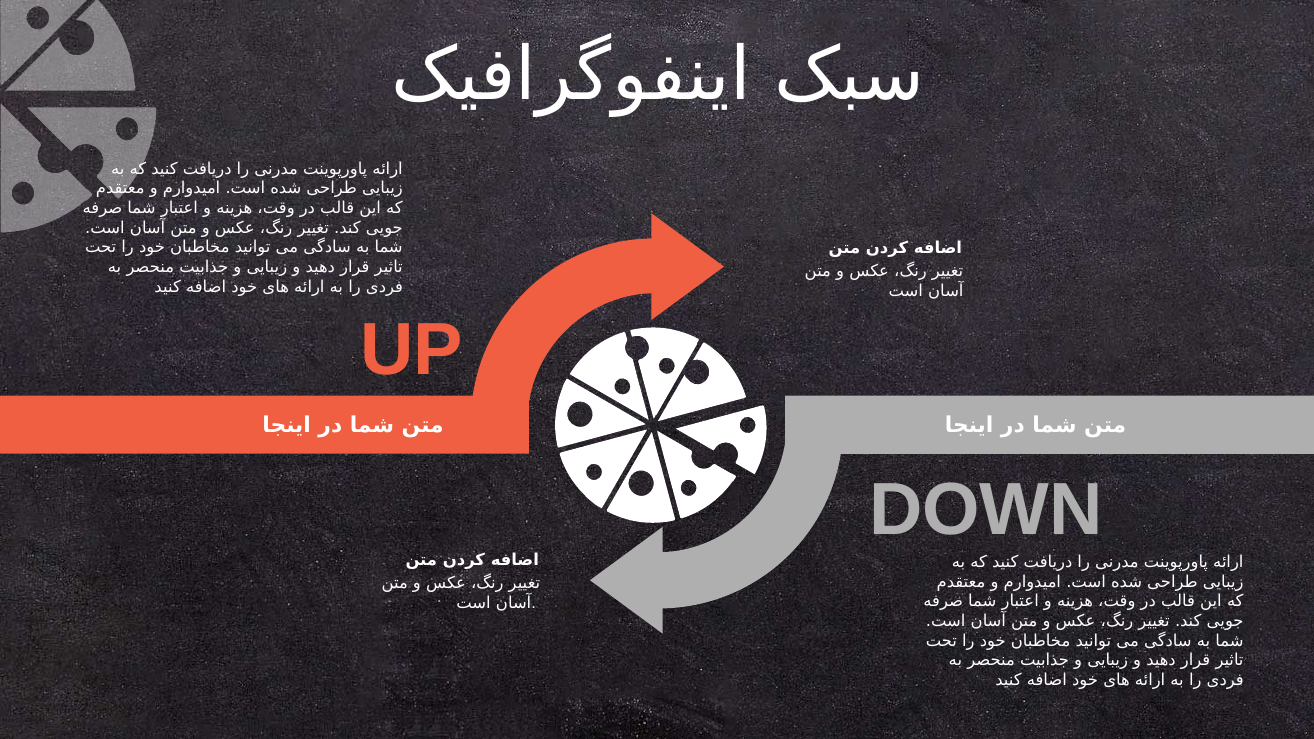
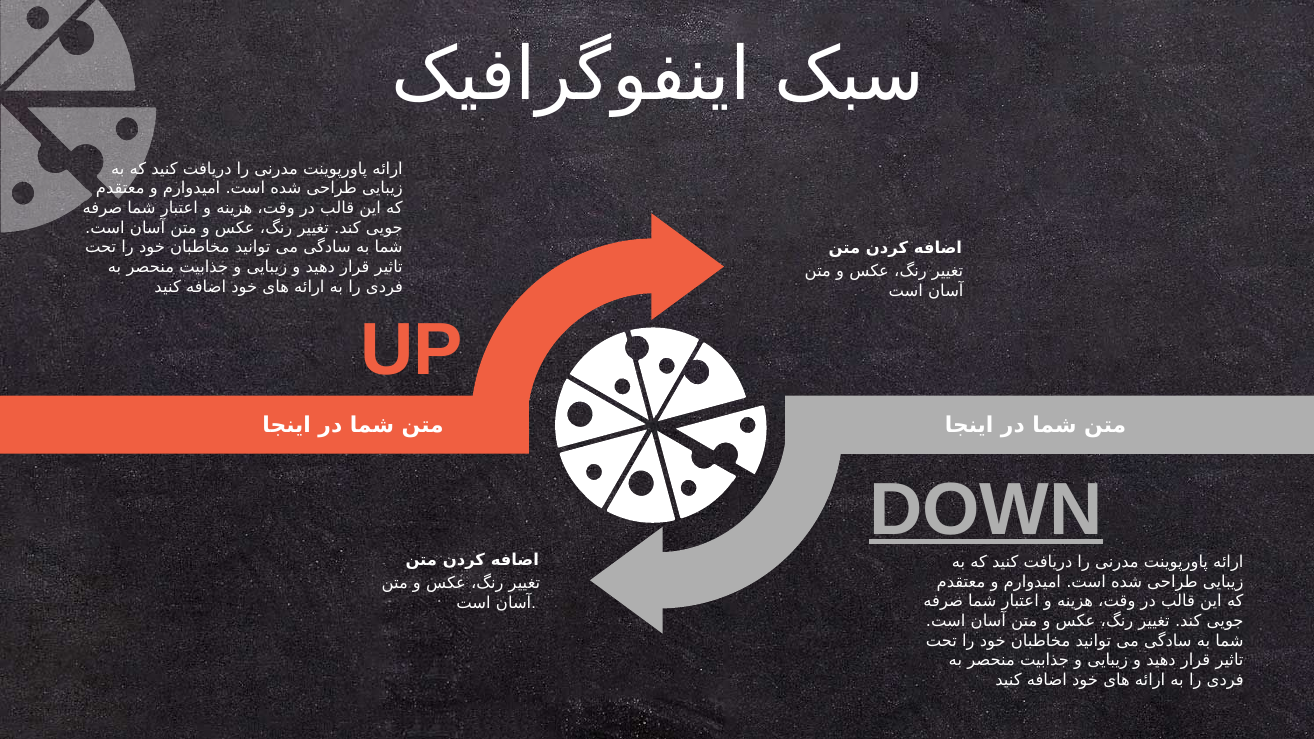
DOWN underline: none -> present (986, 510)
